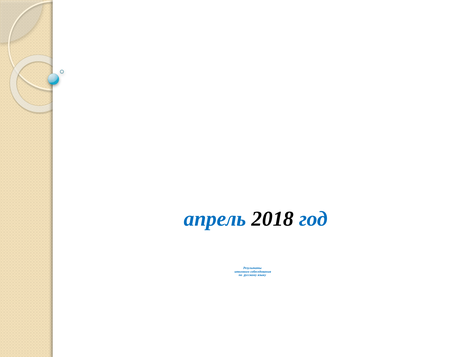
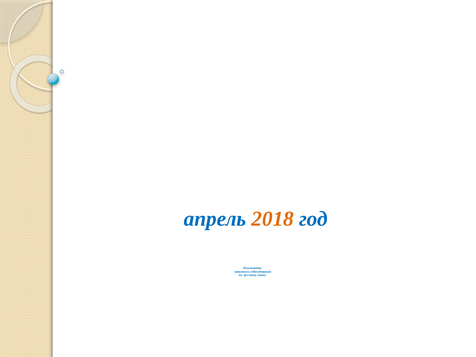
2018 colour: black -> orange (273, 219)
